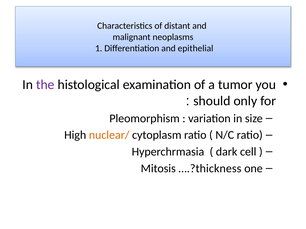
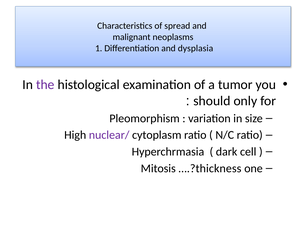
distant: distant -> spread (177, 26)
epithelial: epithelial -> dysplasia (195, 48)
nuclear/ colour: orange -> purple (109, 135)
